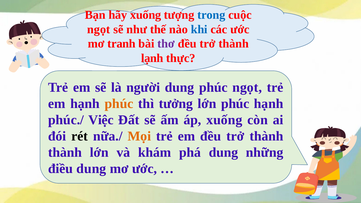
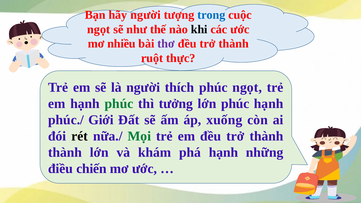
hãy xuống: xuống -> người (146, 15)
khi colour: blue -> black (199, 29)
tranh: tranh -> nhiều (122, 44)
lạnh: lạnh -> ruột (152, 58)
người dung: dung -> thích (180, 87)
phúc colour: orange -> green (119, 104)
Việc: Việc -> Giới (101, 120)
Mọi colour: orange -> green (139, 136)
phá dung: dung -> hạnh (223, 152)
điều dung: dung -> chiến (92, 169)
